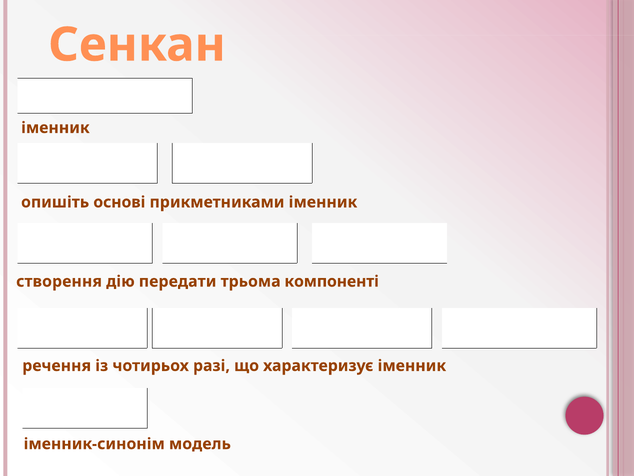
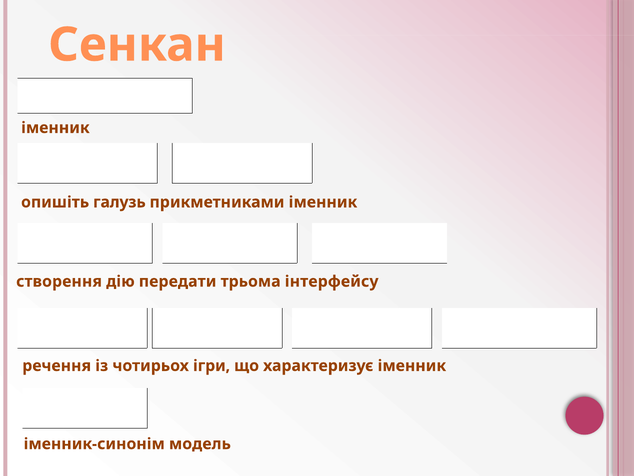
основі: основі -> галузь (119, 202)
компоненті: компоненті -> інтерфейсу (332, 281)
разі: разі -> ігри (212, 365)
